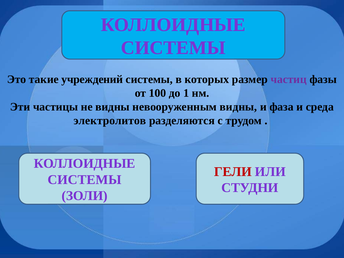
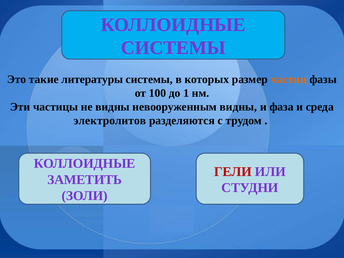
учреждений: учреждений -> литературы (92, 79)
частиц colour: purple -> orange (289, 79)
СИСТЕМЫ: СИСТЕМЫ -> ЗАМЕТИТЬ (85, 180)
